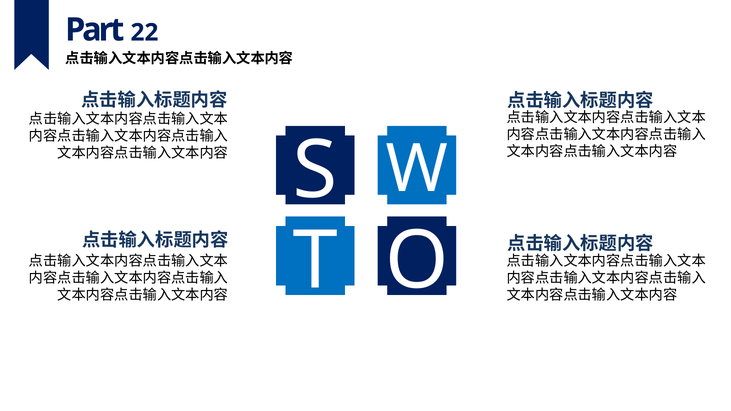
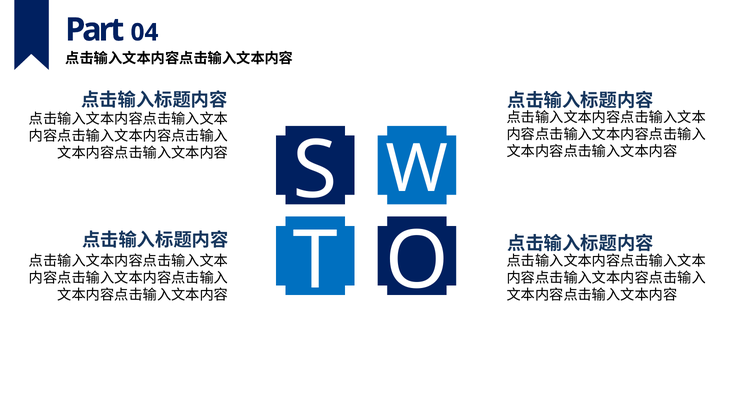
22: 22 -> 04 (144, 32)
